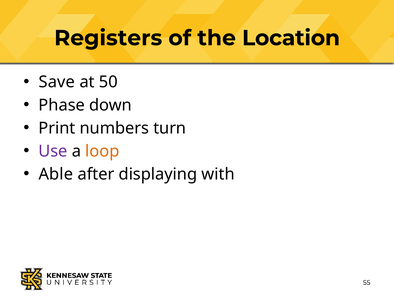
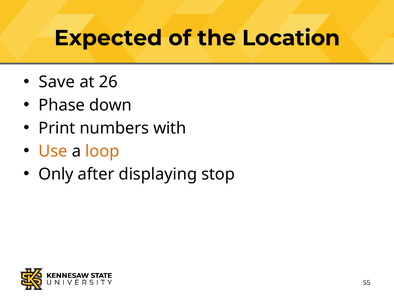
Registers: Registers -> Expected (108, 38)
50: 50 -> 26 (108, 82)
turn: turn -> with (170, 128)
Use colour: purple -> orange (53, 151)
Able: Able -> Only (56, 174)
with: with -> stop (218, 174)
